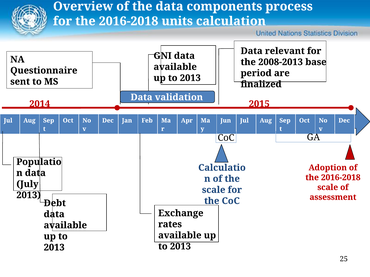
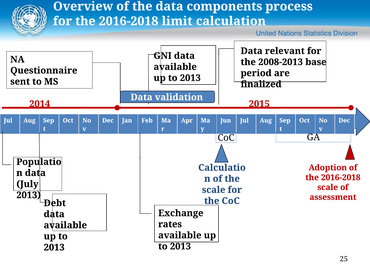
units: units -> limit (177, 21)
